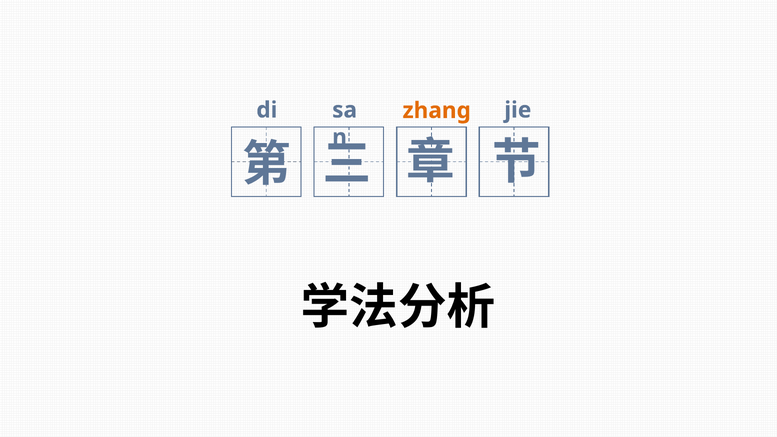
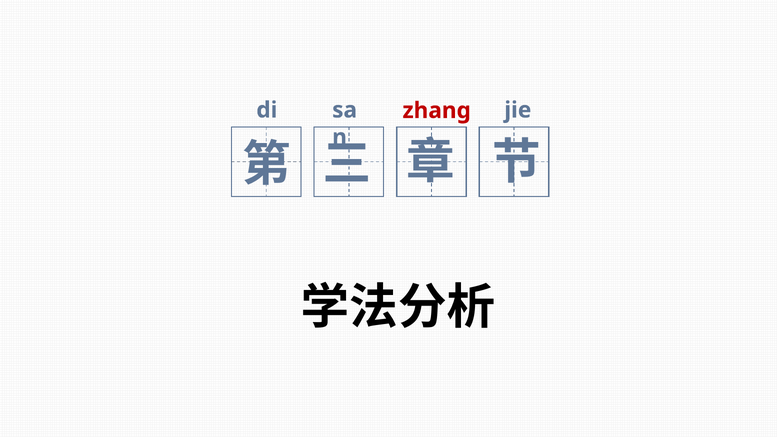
zhang colour: orange -> red (437, 111)
